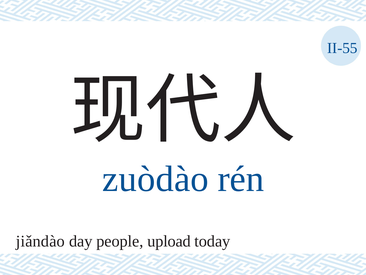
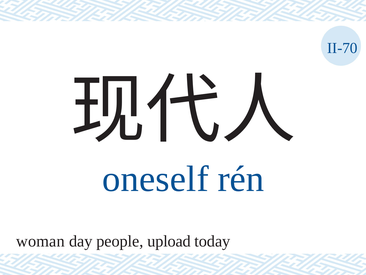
II-55: II-55 -> II-70 (342, 48)
zuòdào: zuòdào -> oneself (155, 179)
jiǎndào: jiǎndào -> woman (40, 241)
